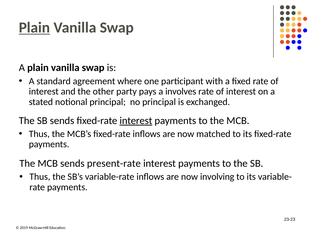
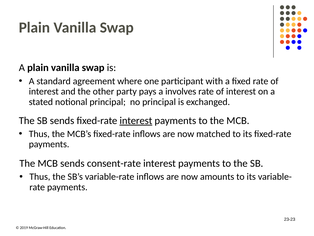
Plain underline: present -> none (34, 27)
present-rate: present-rate -> consent-rate (114, 163)
involving: involving -> amounts (217, 176)
